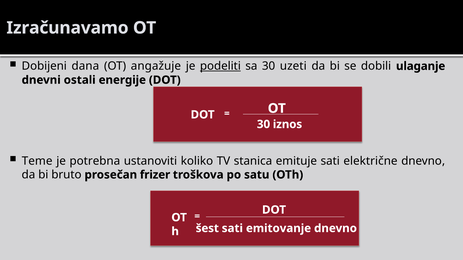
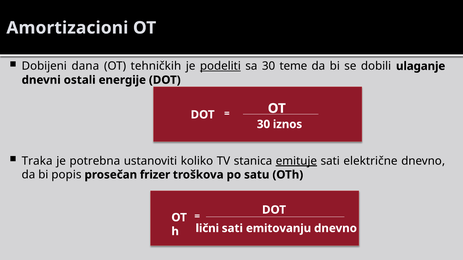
Izračunavamo: Izračunavamo -> Amortizacioni (67, 28)
angažuje: angažuje -> tehničkih (156, 66)
uzeti: uzeti -> teme (293, 66)
Teme: Teme -> Traka (37, 161)
emituje underline: none -> present (296, 161)
bruto: bruto -> popis (66, 175)
šest: šest -> lični (207, 229)
emitovanje: emitovanje -> emitovanju (279, 229)
